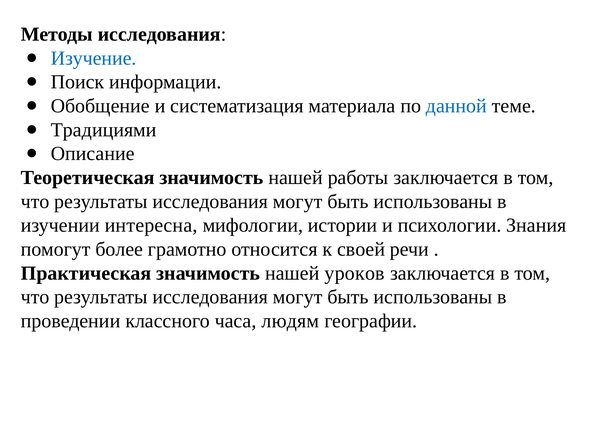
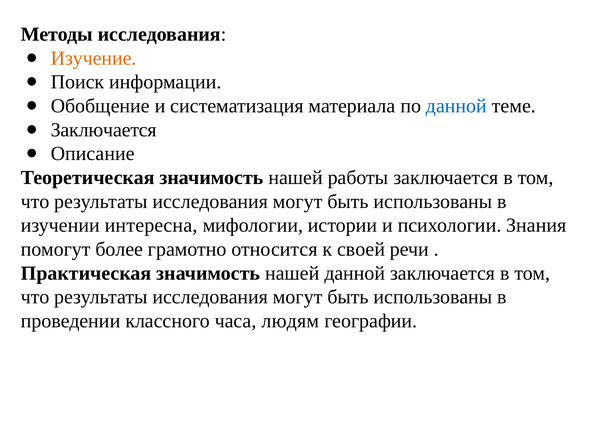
Изучение colour: blue -> orange (94, 58)
Традициями: Традициями -> Заключается (104, 130)
нашей уроков: уроков -> данной (355, 273)
